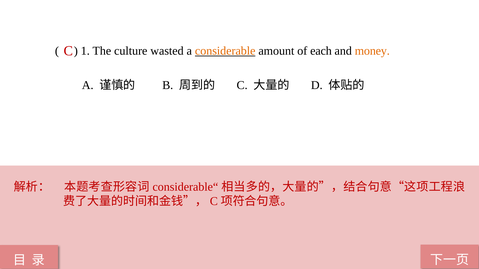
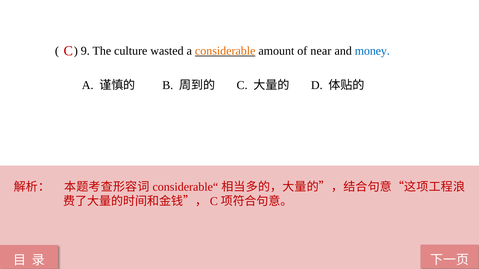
1: 1 -> 9 (85, 51)
each: each -> near (321, 51)
money colour: orange -> blue (372, 51)
